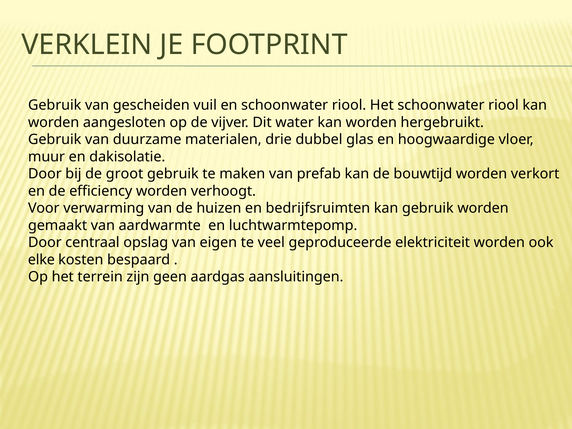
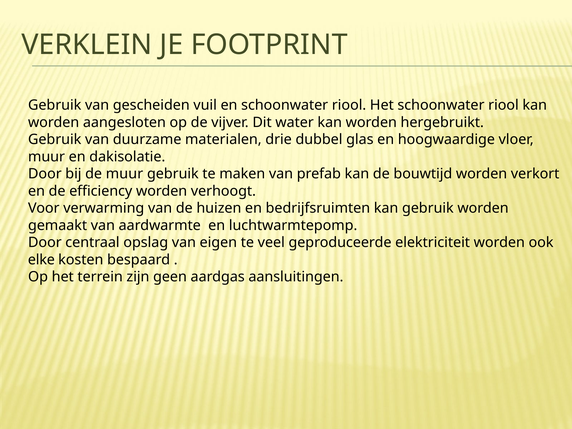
de groot: groot -> muur (124, 174)
